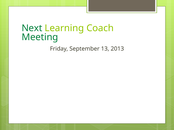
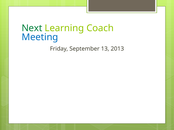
Meeting colour: green -> blue (40, 37)
